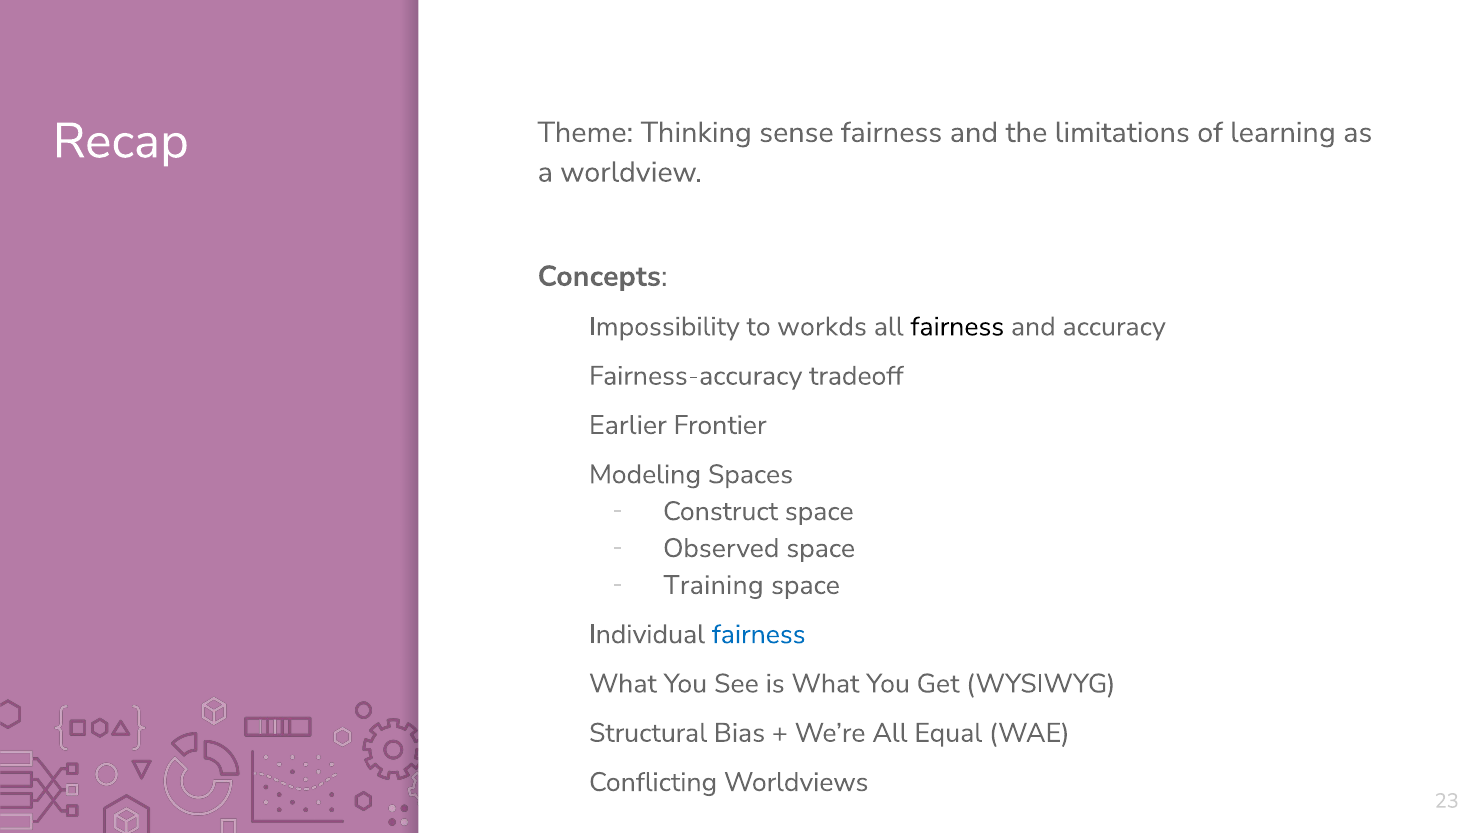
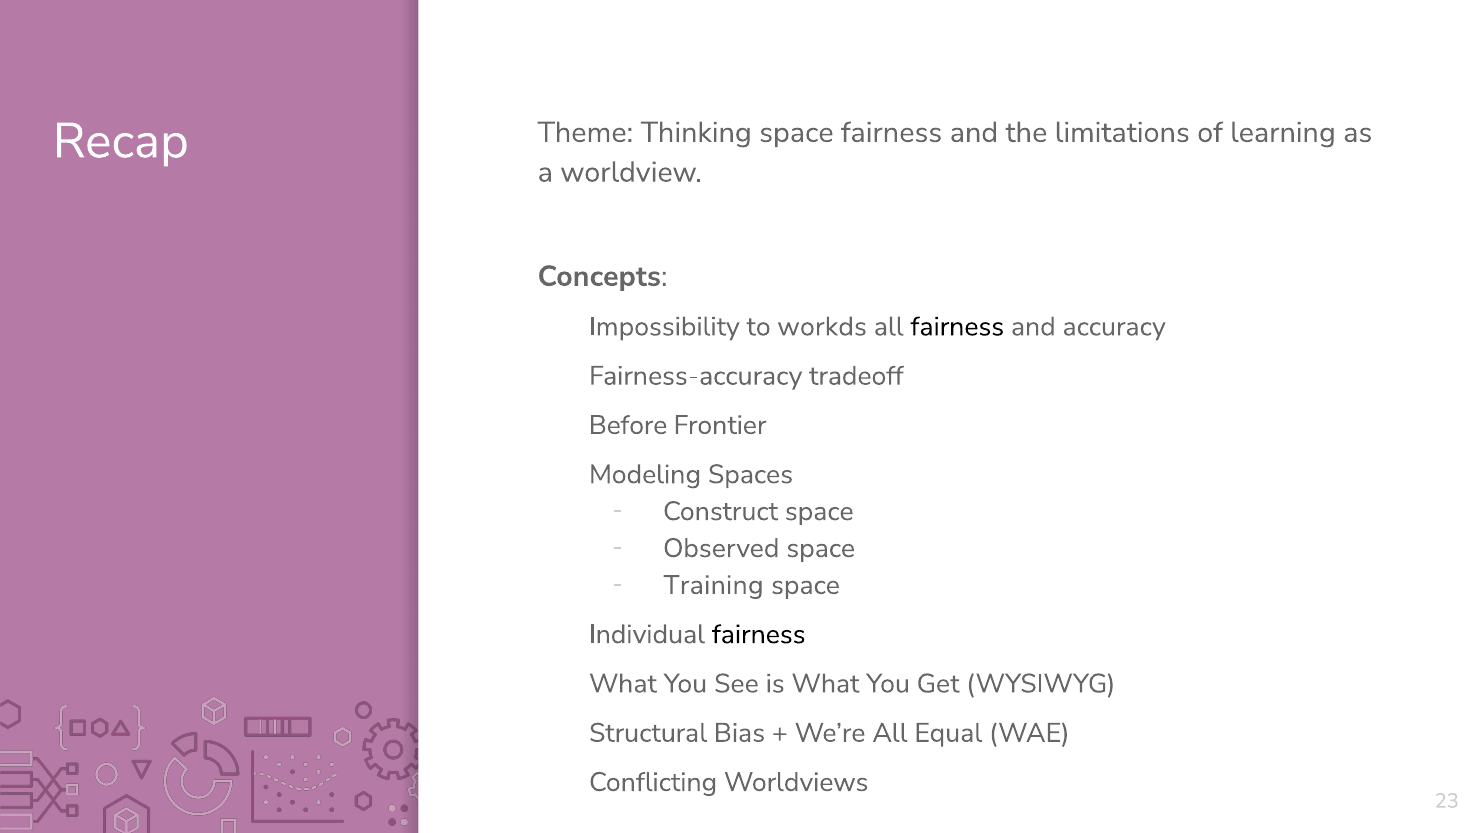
Thinking sense: sense -> space (796, 132)
Earlier: Earlier -> Before (628, 425)
fairness colour: blue -> black (759, 634)
